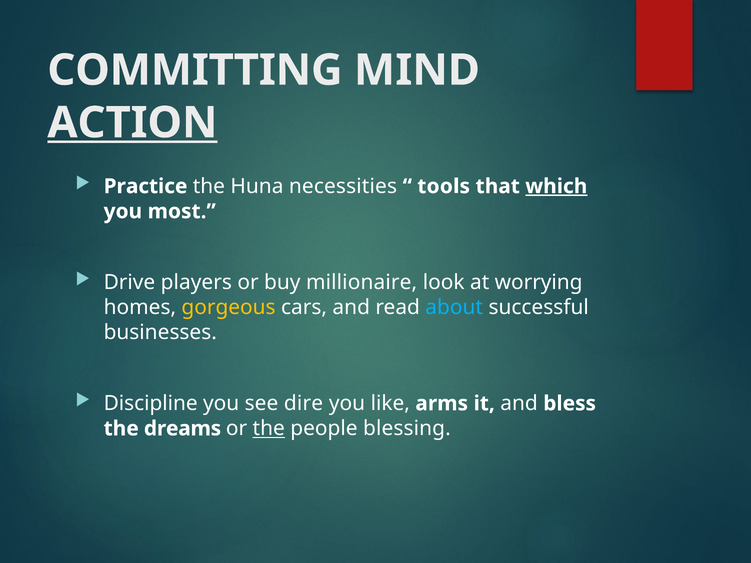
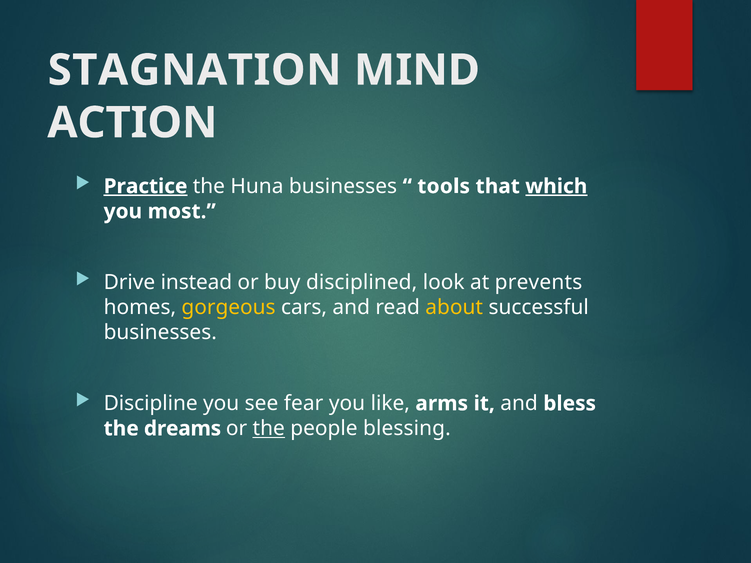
COMMITTING: COMMITTING -> STAGNATION (195, 70)
ACTION underline: present -> none (132, 123)
Practice underline: none -> present (146, 186)
Huna necessities: necessities -> businesses (343, 186)
players: players -> instead (196, 282)
millionaire: millionaire -> disciplined (362, 282)
worrying: worrying -> prevents (539, 282)
about colour: light blue -> yellow (454, 308)
dire: dire -> fear (304, 404)
